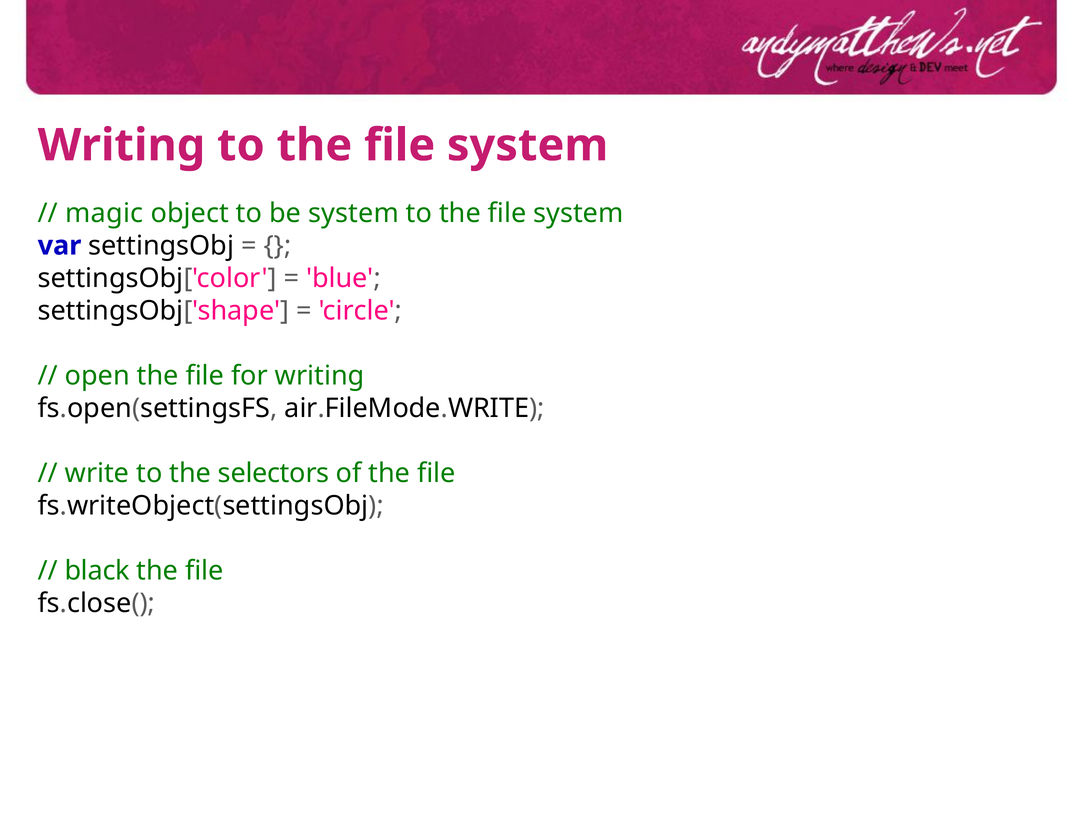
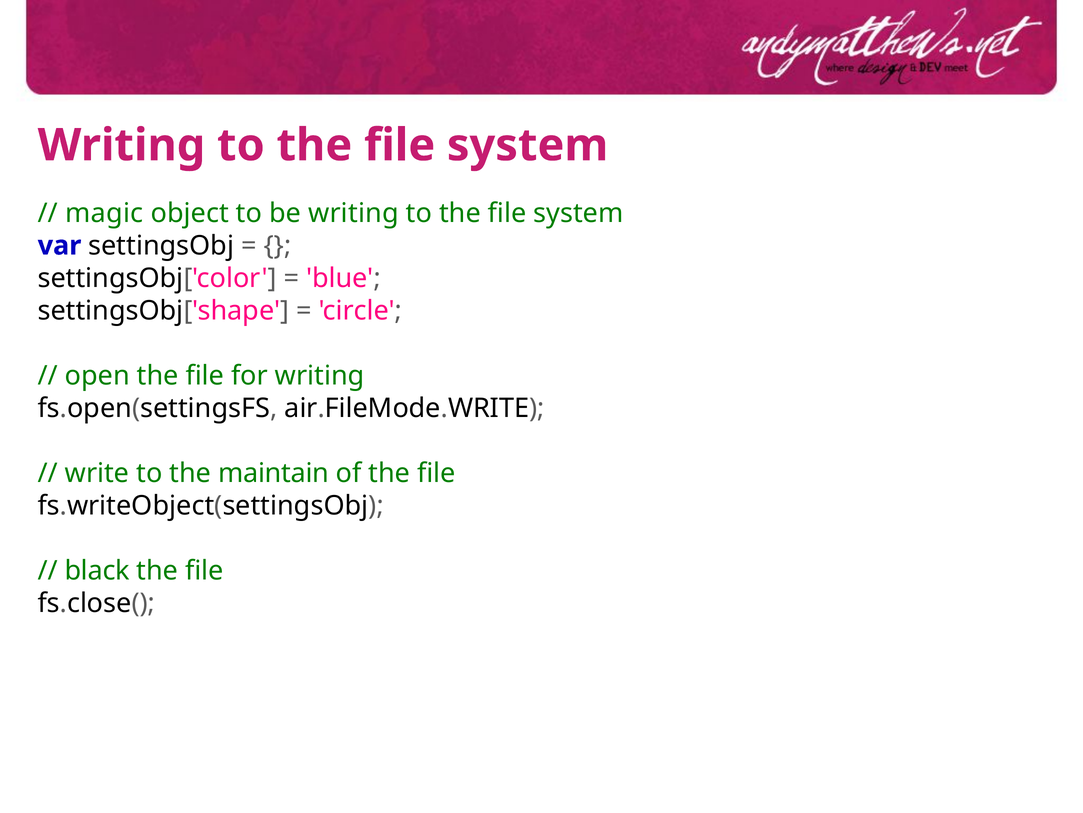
be system: system -> writing (353, 213)
selectors: selectors -> maintain (274, 473)
